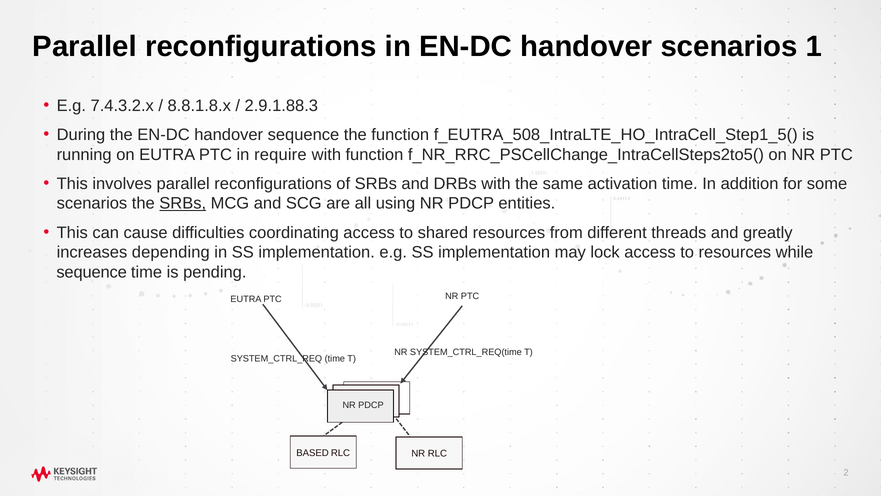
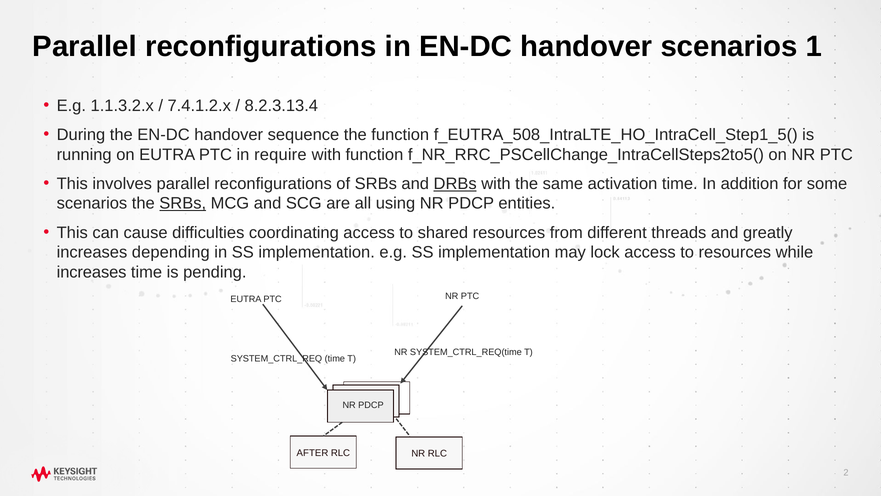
7.4.3.2.x: 7.4.3.2.x -> 1.1.3.2.x (122, 106)
8.8.1.8.x: 8.8.1.8.x -> 7.4.1.2.x (199, 106)
2.9.1.88.3: 2.9.1.88.3 -> 8.2.3.13.4 (281, 106)
DRBs underline: none -> present (455, 184)
sequence: sequence -> increases (92, 272)
BASED: BASED -> AFTER (312, 452)
